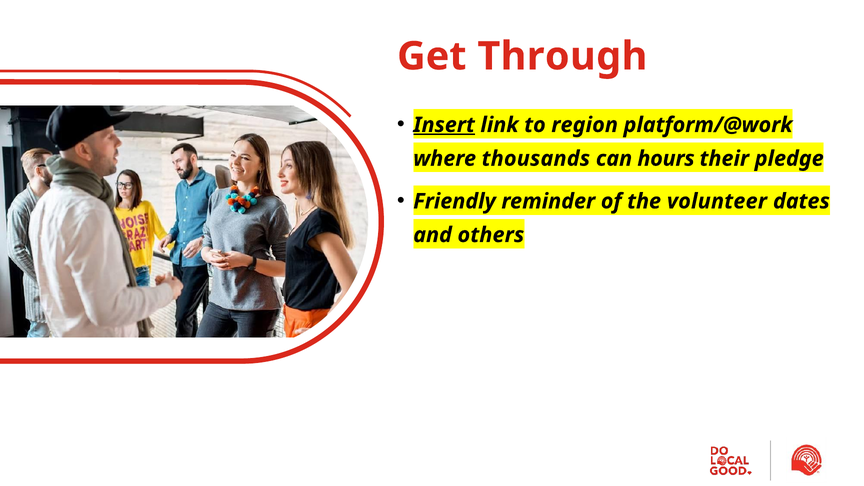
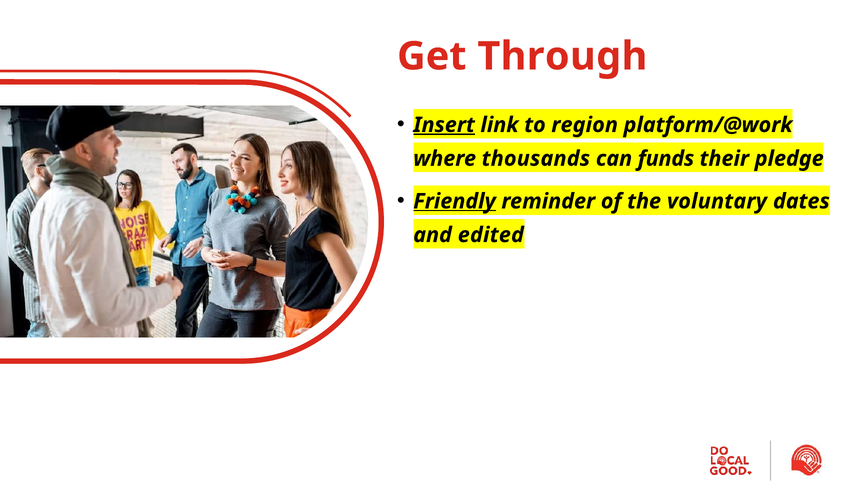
hours: hours -> funds (666, 159)
Friendly underline: none -> present (455, 201)
volunteer: volunteer -> voluntary (717, 201)
others: others -> edited (491, 235)
